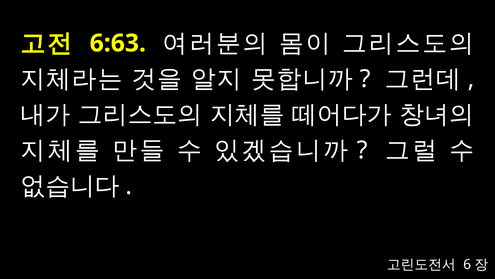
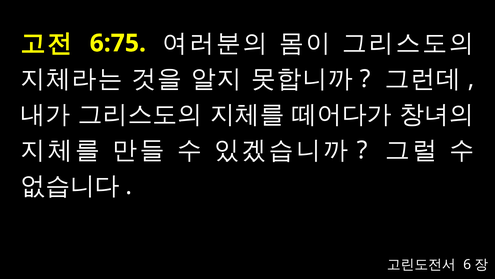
6:63: 6:63 -> 6:75 (118, 43)
